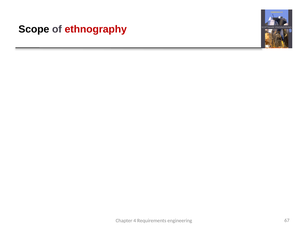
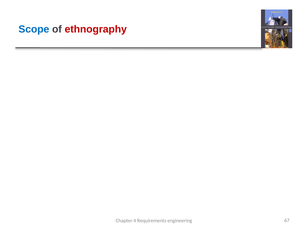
Scope colour: black -> blue (34, 29)
